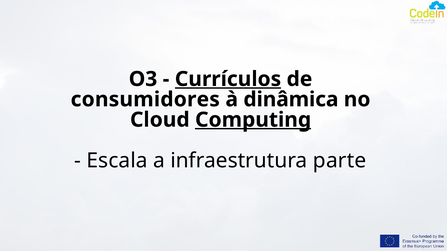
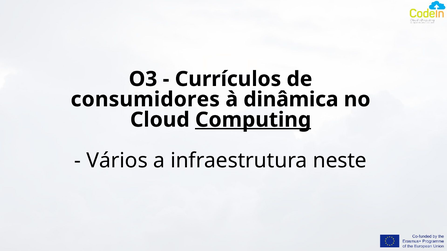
Currículos underline: present -> none (228, 79)
Escala: Escala -> Vários (117, 161)
parte: parte -> neste (340, 161)
